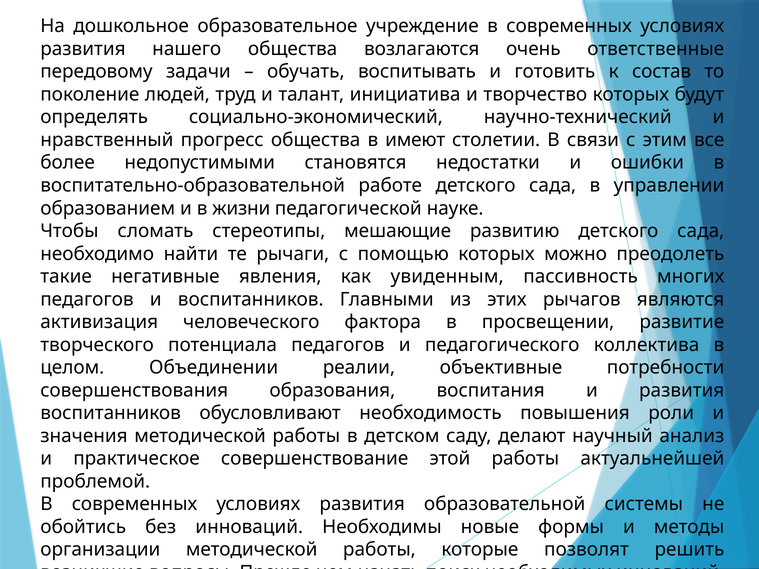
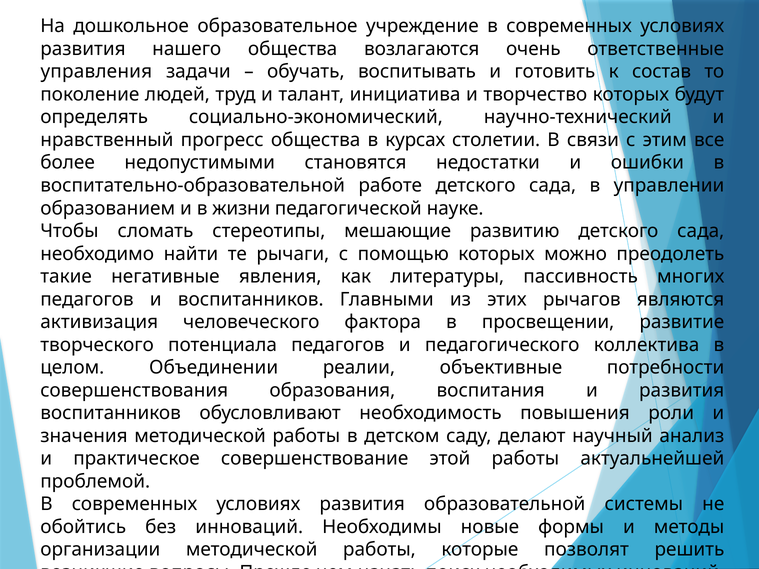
передовому: передовому -> управления (96, 72)
имеют: имеют -> курсах (415, 140)
увиденным: увиденным -> литературы (447, 277)
